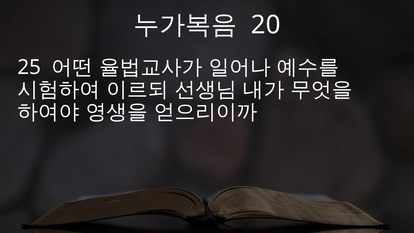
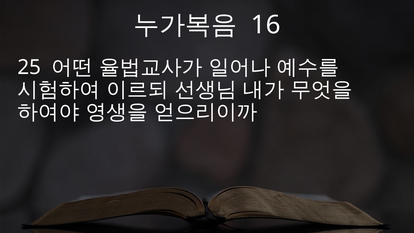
20: 20 -> 16 (266, 25)
